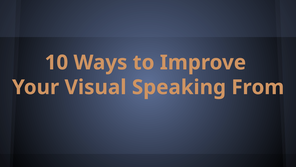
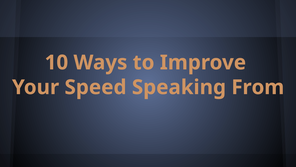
Visual: Visual -> Speed (96, 87)
